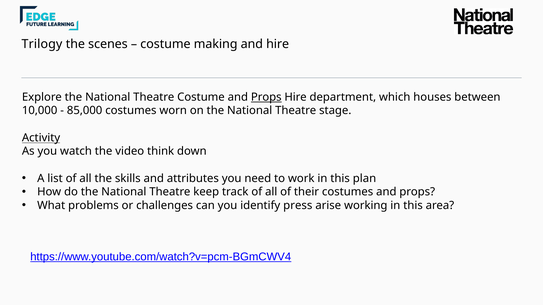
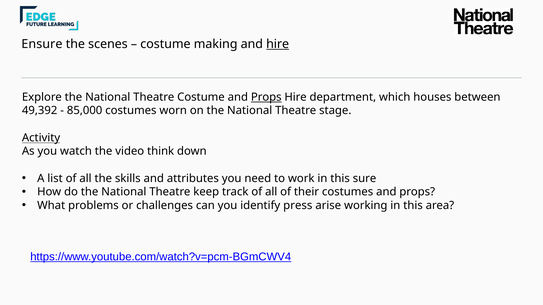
Trilogy: Trilogy -> Ensure (42, 44)
hire underline: none -> present (278, 44)
10,000: 10,000 -> 49,392 (40, 111)
plan: plan -> sure (365, 179)
